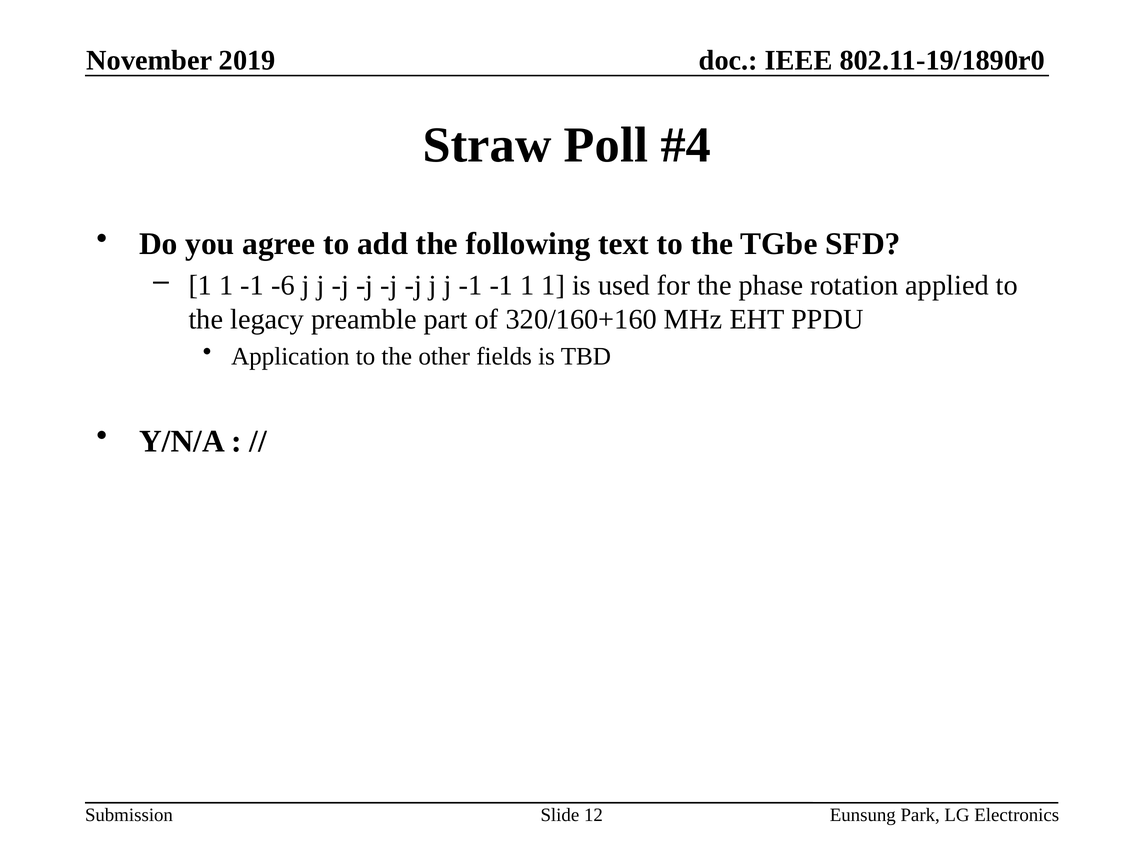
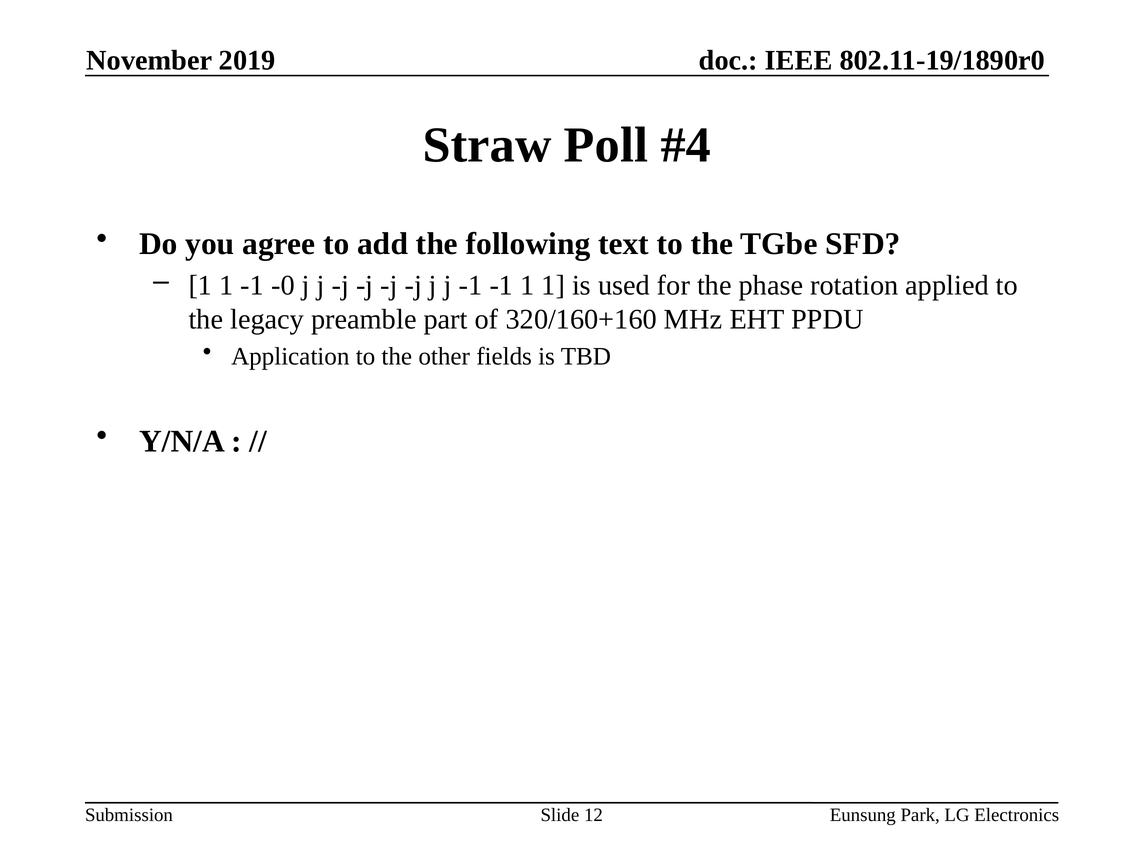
-6: -6 -> -0 (283, 286)
